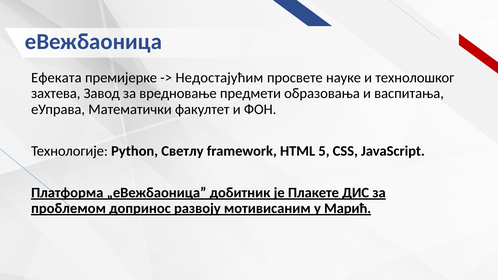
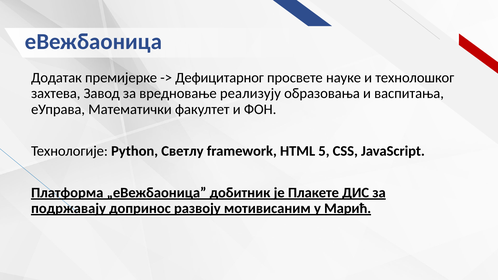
Ефеката: Ефеката -> Додатак (56, 78)
Недостајућим: Недостајућим -> Дефицитарног (220, 78)
предмети: предмети -> реализују (250, 94)
проблемом: проблемом -> подржавају (69, 208)
